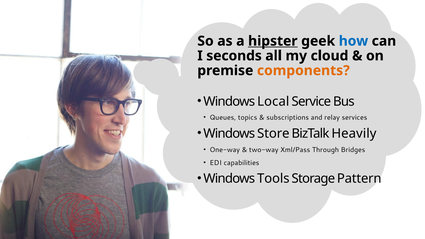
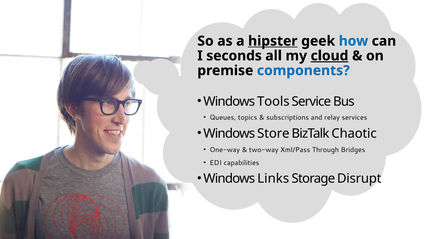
cloud underline: none -> present (330, 56)
components colour: orange -> blue (303, 71)
Local: Local -> Tools (273, 101)
Heavily: Heavily -> Chaotic (354, 134)
Tools: Tools -> Links (273, 179)
Pattern: Pattern -> Disrupt (359, 179)
